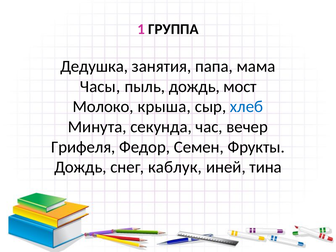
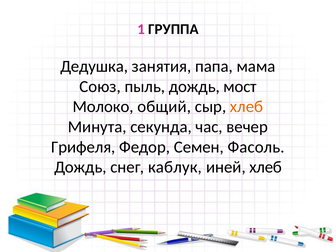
Часы: Часы -> Союз (100, 87)
крыша: крыша -> общий (164, 107)
хлеб colour: blue -> orange (247, 107)
Фрукты: Фрукты -> Фасоль (256, 147)
иней тина: тина -> хлеб (266, 167)
